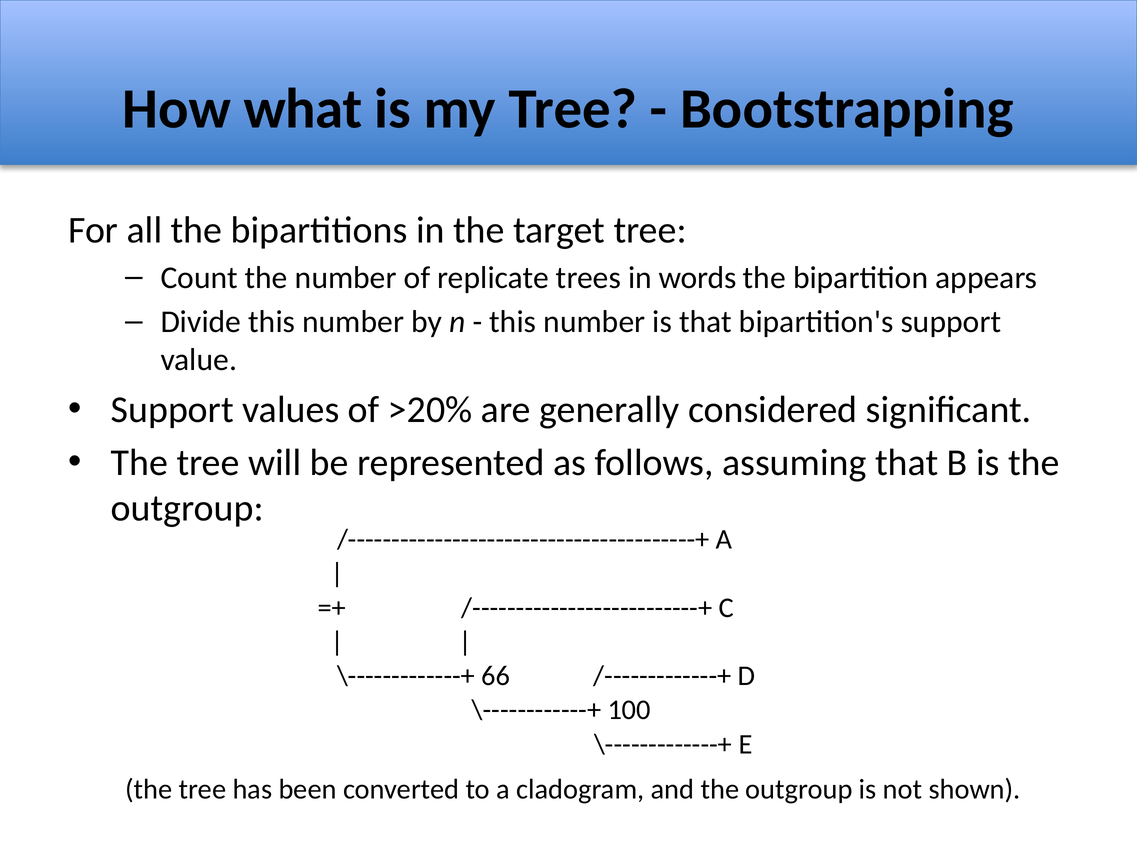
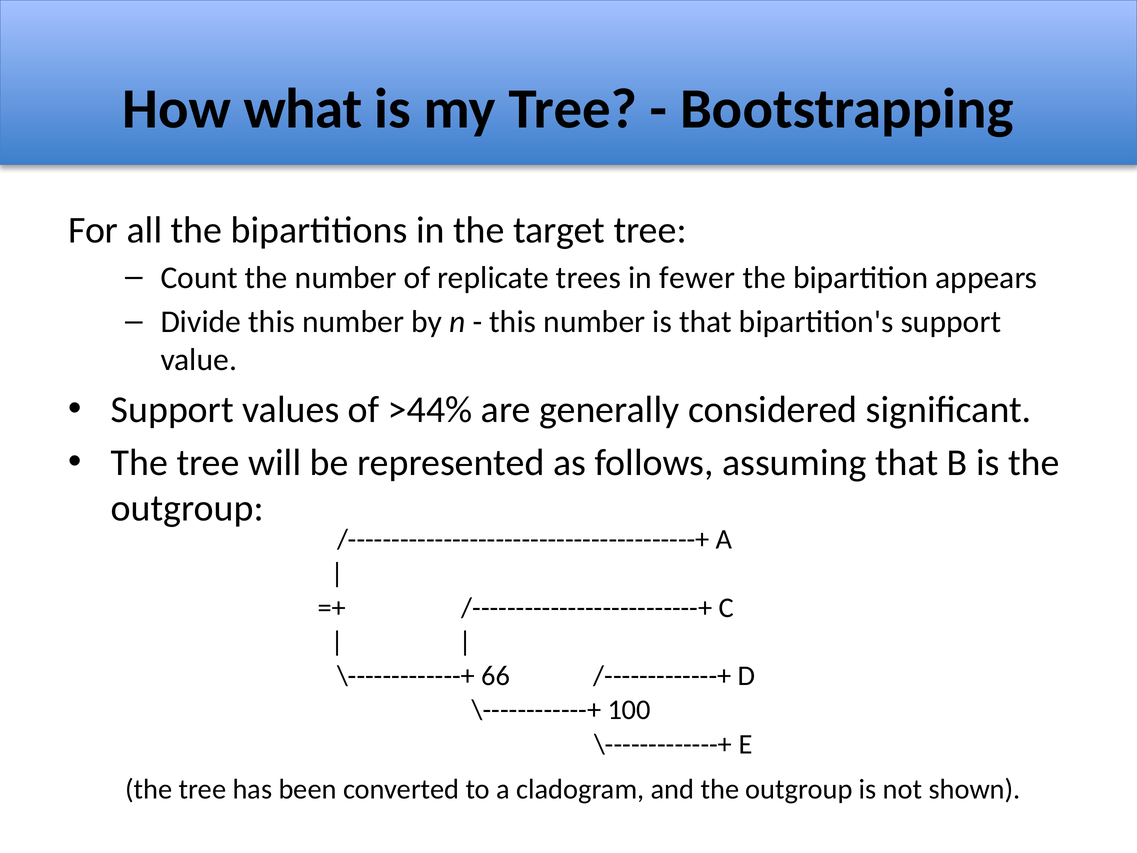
words: words -> fewer (697, 278)
>20%: >20% -> >44% (430, 410)
